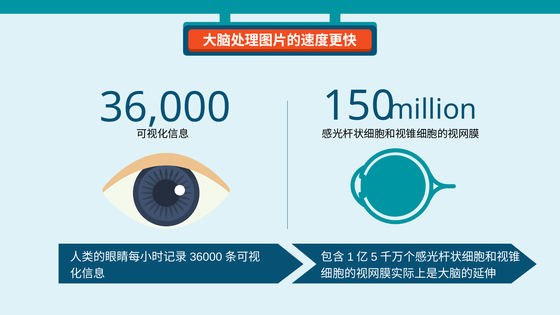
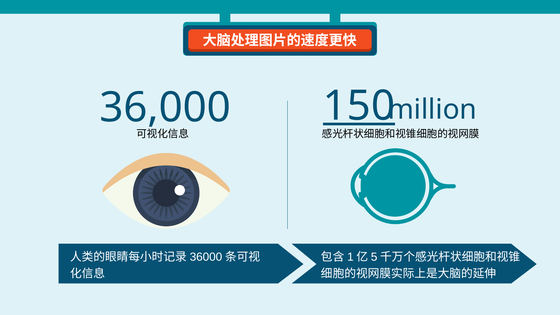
150 underline: none -> present (359, 106)
